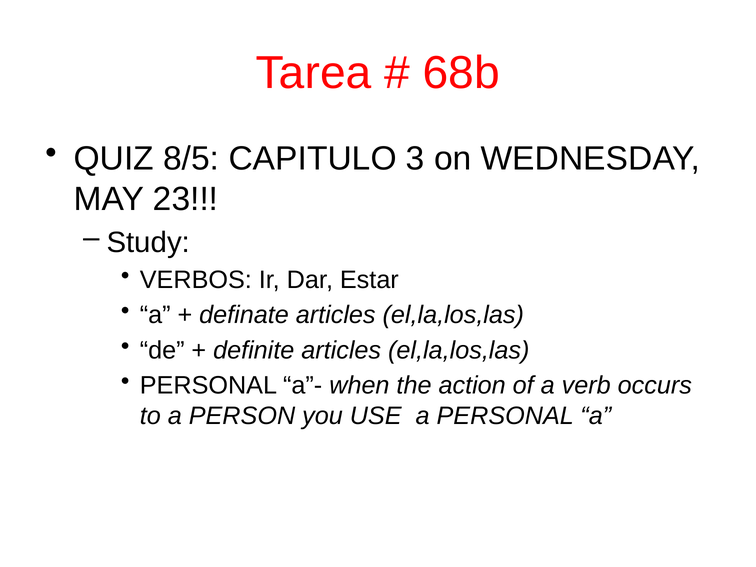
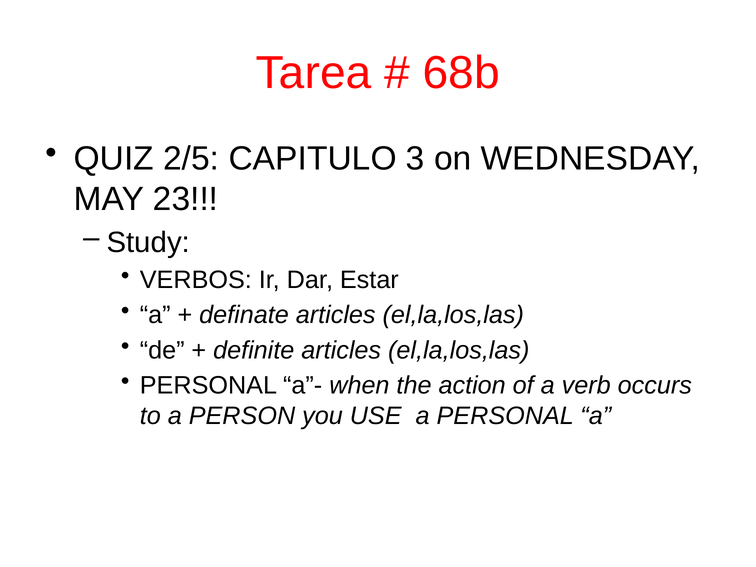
8/5: 8/5 -> 2/5 (191, 159)
